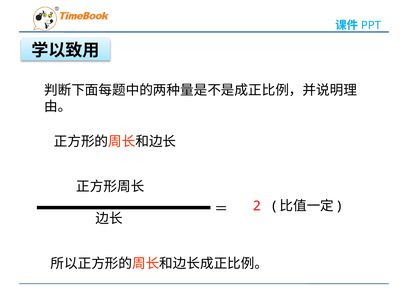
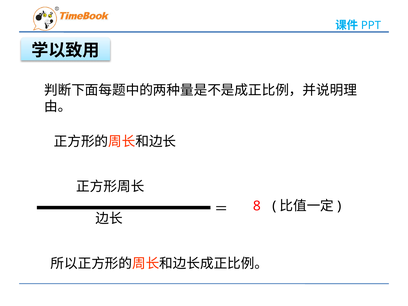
2: 2 -> 8 (257, 206)
